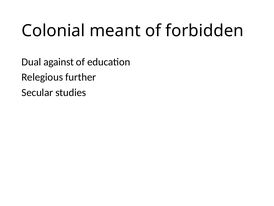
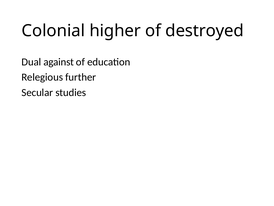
meant: meant -> higher (115, 31)
forbidden: forbidden -> destroyed (205, 31)
